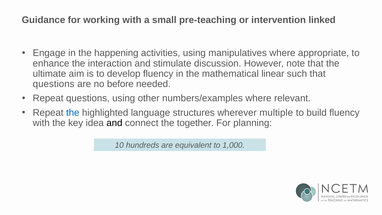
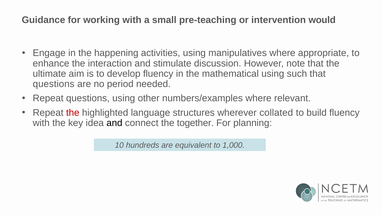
linked: linked -> would (322, 20)
mathematical linear: linear -> using (273, 74)
before: before -> period (120, 84)
the colour: blue -> red (73, 113)
multiple: multiple -> collated (276, 113)
